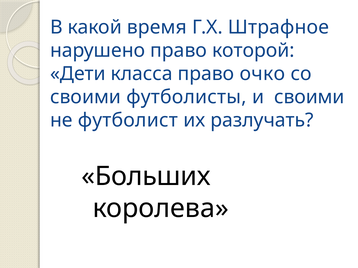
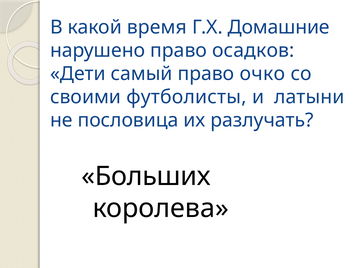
Штрафное: Штрафное -> Домашние (279, 27)
которой: которой -> осадков (253, 51)
класса: класса -> самый (142, 74)
и своими: своими -> латыни (309, 97)
футболист: футболист -> пословица (128, 120)
